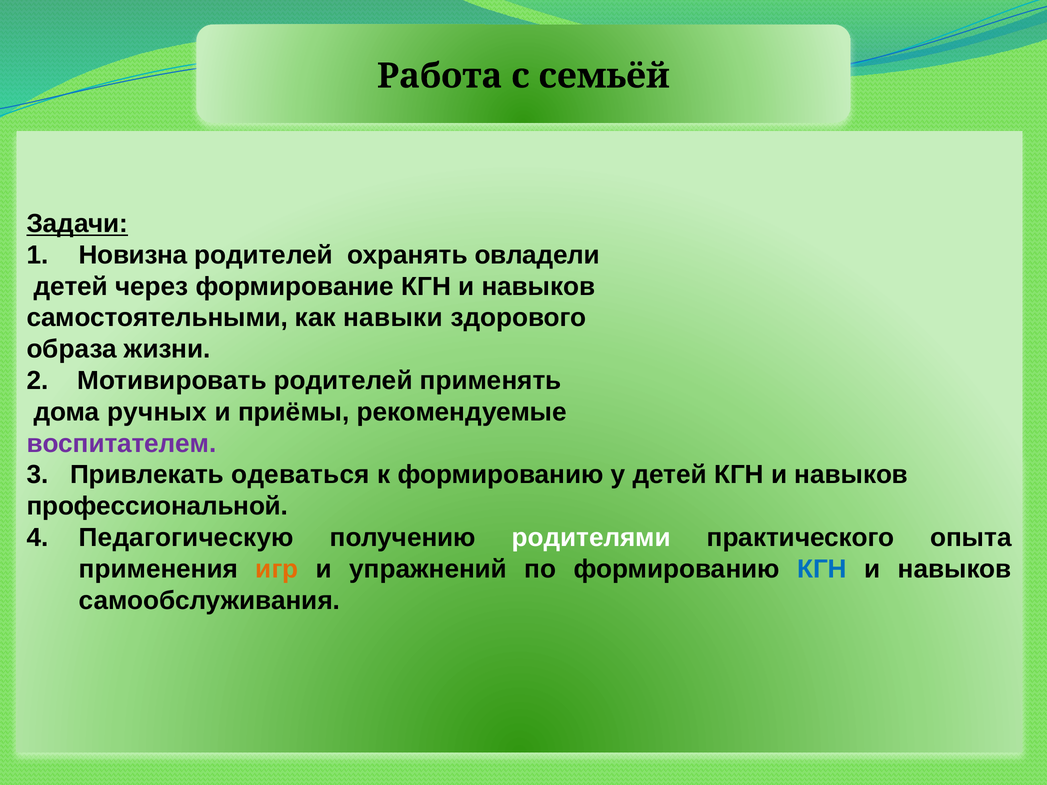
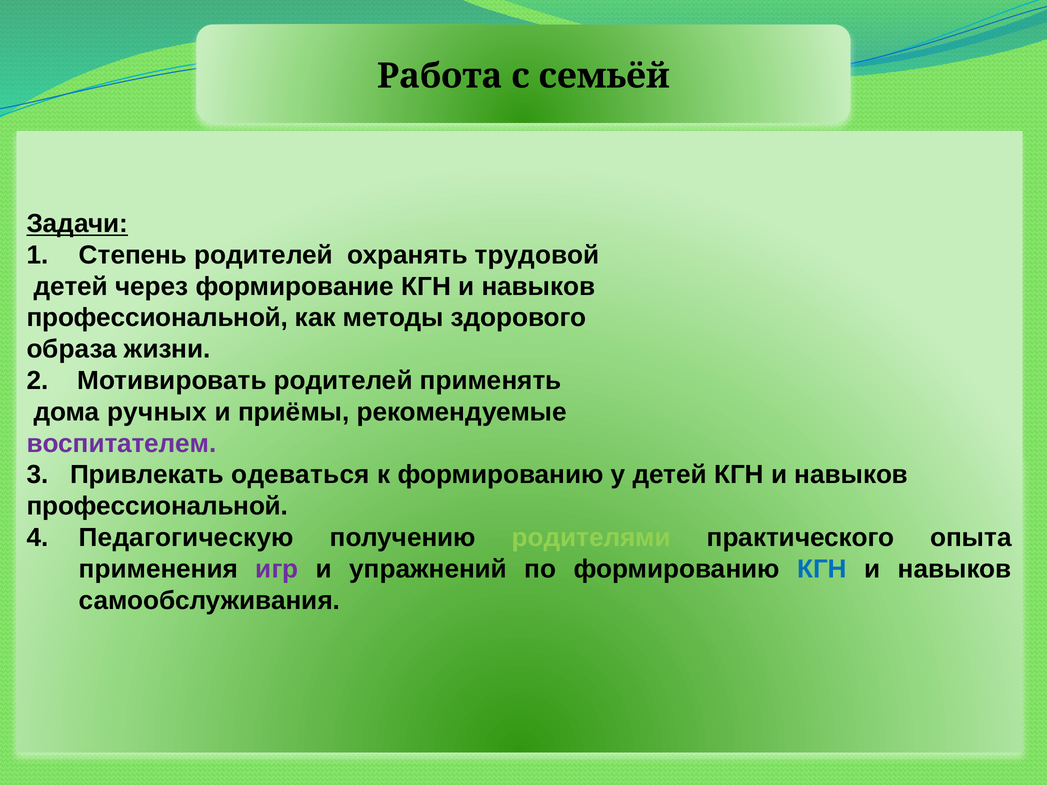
Новизна: Новизна -> Степень (133, 255)
овладели: овладели -> трудовой (537, 255)
самостоятельными: самостоятельными -> профессиональной (157, 318)
навыки: навыки -> методы (393, 318)
родителями colour: white -> light green (591, 538)
игр colour: orange -> purple (277, 569)
